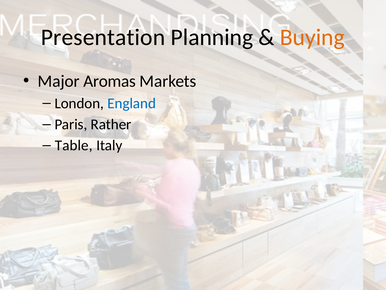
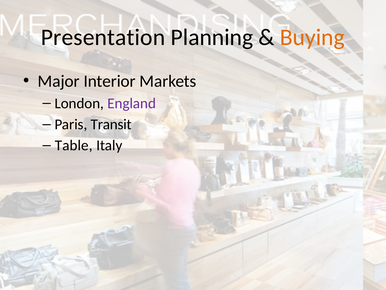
Aromas: Aromas -> Interior (110, 81)
England colour: blue -> purple (132, 103)
Rather: Rather -> Transit (111, 124)
